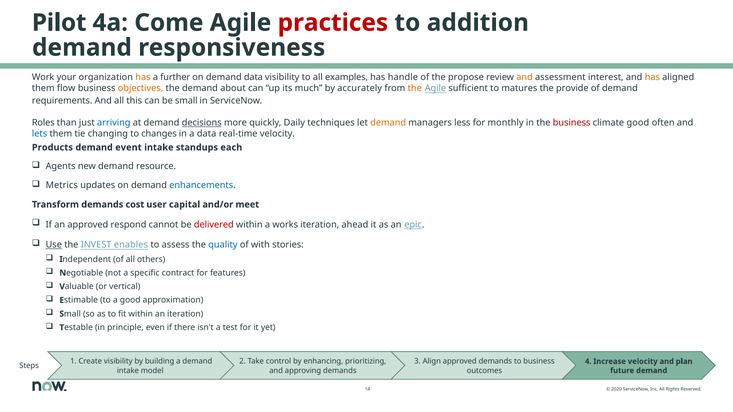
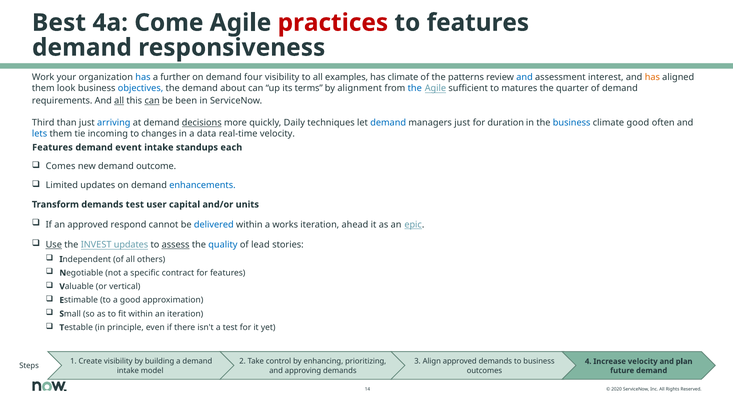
Pilot: Pilot -> Best (59, 23)
to addition: addition -> features (478, 23)
has colour: orange -> blue (143, 77)
demand data: data -> four (253, 77)
has handle: handle -> climate (403, 77)
propose: propose -> patterns (466, 77)
and colour: orange -> blue (525, 77)
flow: flow -> look (66, 88)
objectives colour: orange -> blue (141, 88)
much: much -> terms (309, 88)
accurately: accurately -> alignment (360, 88)
the colour: orange -> blue (415, 88)
provide: provide -> quarter (572, 88)
all underline: none -> present (119, 101)
can underline: none -> present (152, 101)
be small: small -> been (186, 101)
Roles: Roles -> Third (43, 123)
demand colour: orange -> blue (388, 123)
managers less: less -> just (462, 123)
monthly: monthly -> duration (506, 123)
business colour: red -> blue (572, 123)
changing: changing -> incoming (108, 134)
Products: Products -> Features (52, 148)
Agents: Agents -> Comes (61, 167)
resource: resource -> outcome (156, 167)
Metrics: Metrics -> Limited (62, 186)
demands cost: cost -> test (135, 205)
meet: meet -> units (247, 205)
delivered colour: red -> blue (214, 225)
INVEST enables: enables -> updates (131, 245)
assess underline: none -> present (176, 245)
with: with -> lead (260, 245)
